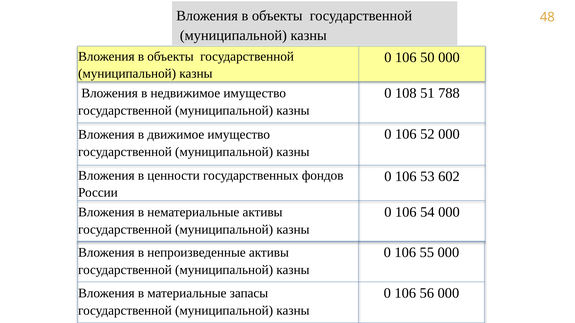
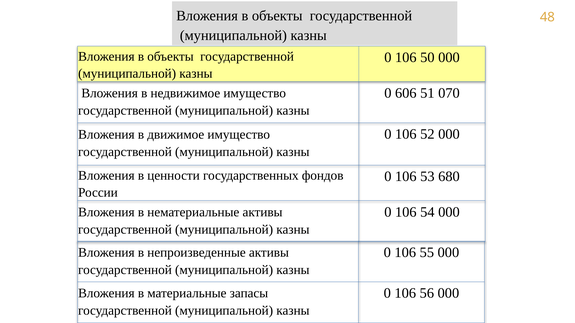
108: 108 -> 606 (406, 93)
788: 788 -> 070 (449, 93)
602: 602 -> 680 (449, 177)
